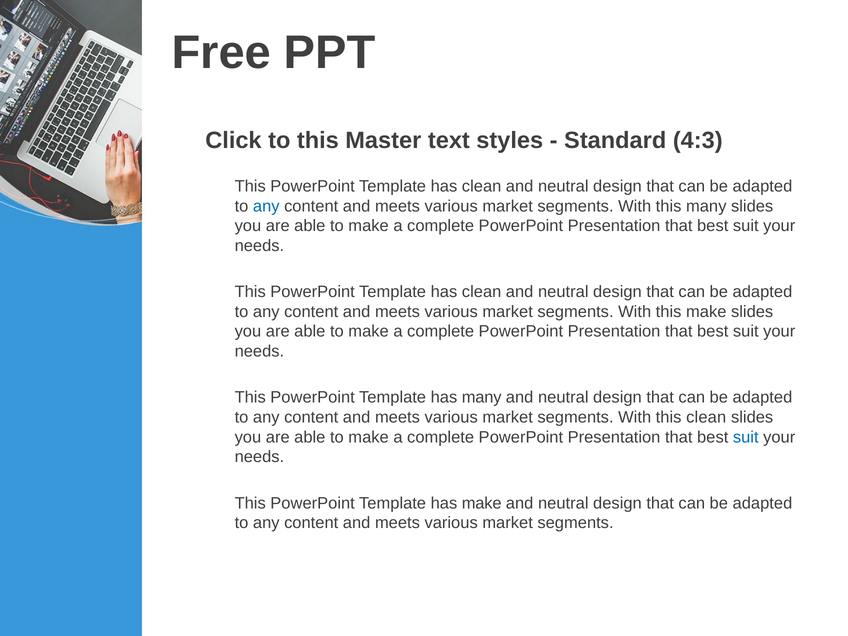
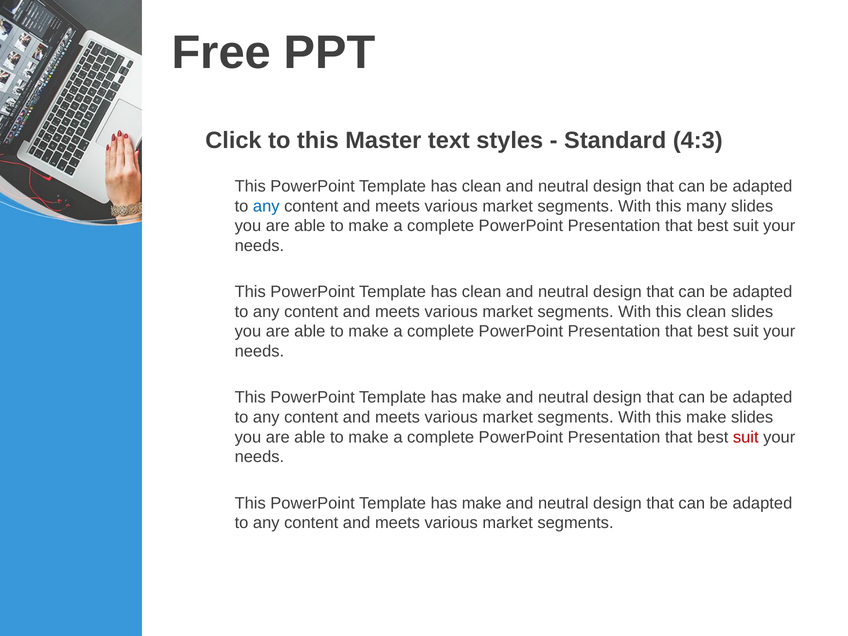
this make: make -> clean (706, 312)
many: many -> make (482, 398)
this clean: clean -> make (706, 417)
suit colour: blue -> red (746, 437)
